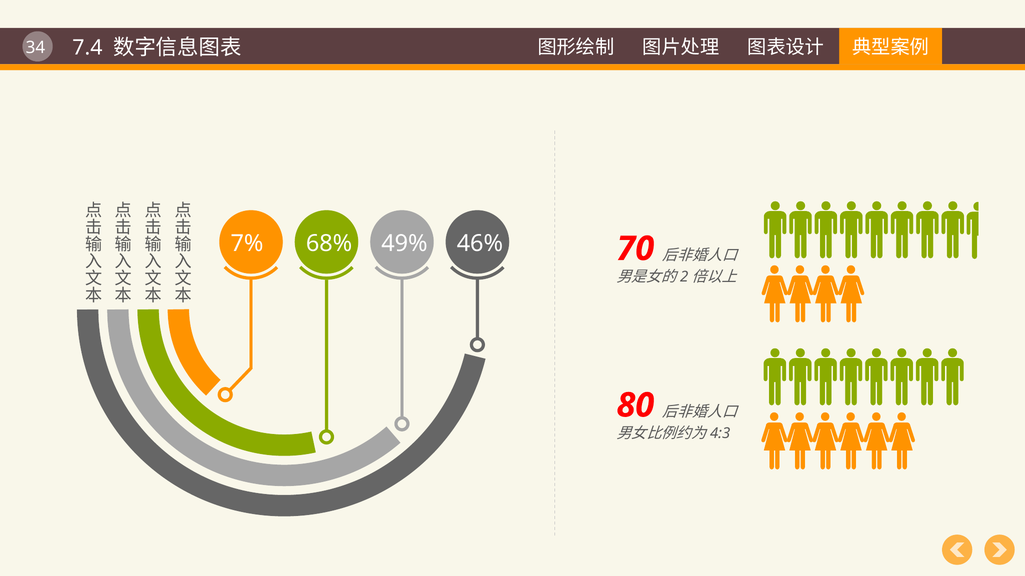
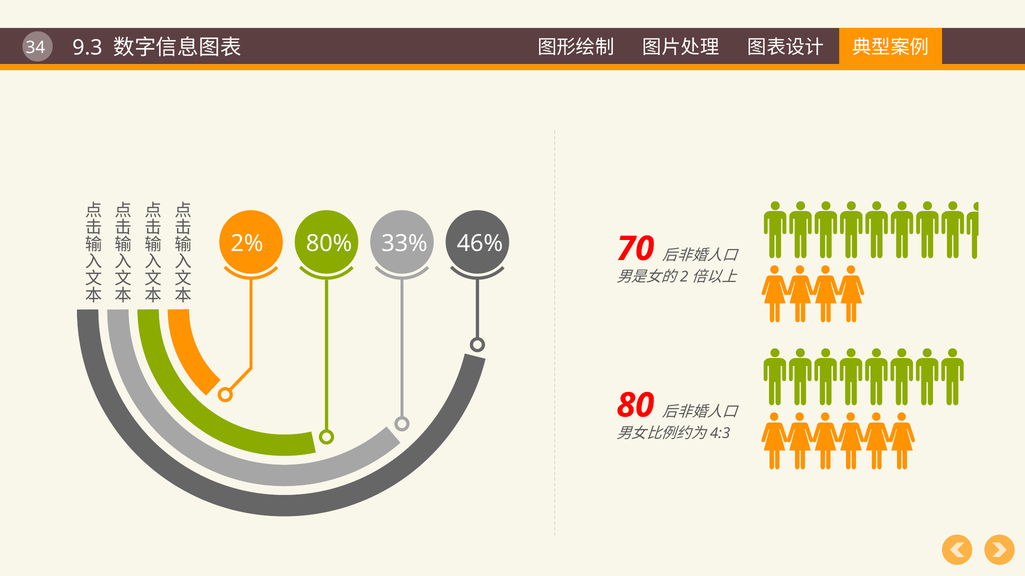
7.4: 7.4 -> 9.3 (87, 48)
7%: 7% -> 2% (247, 244)
68%: 68% -> 80% (329, 244)
49%: 49% -> 33% (404, 244)
